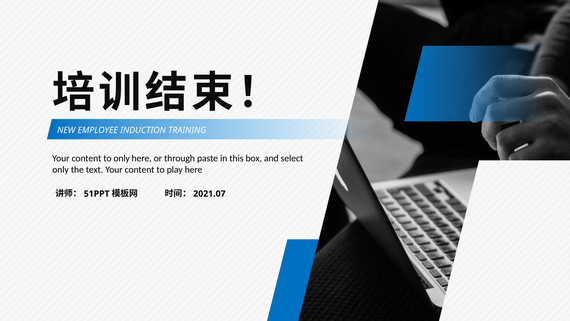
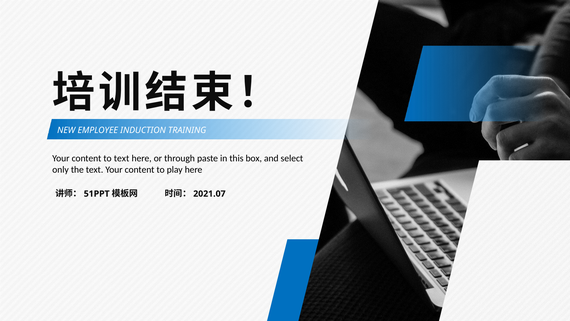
to only: only -> text (122, 158)
